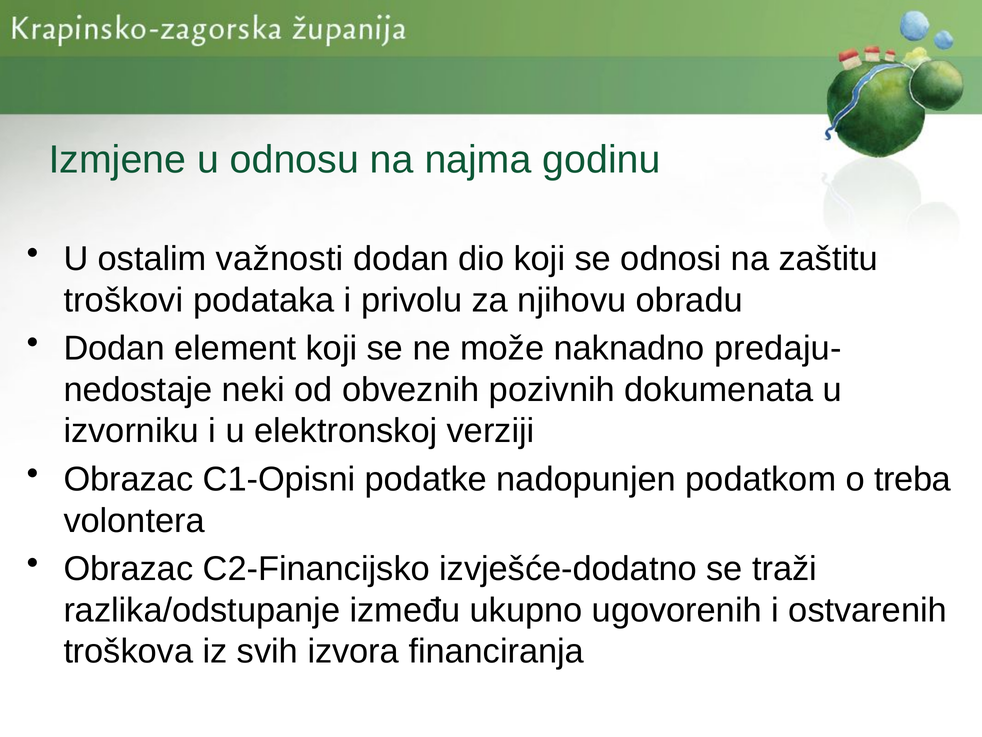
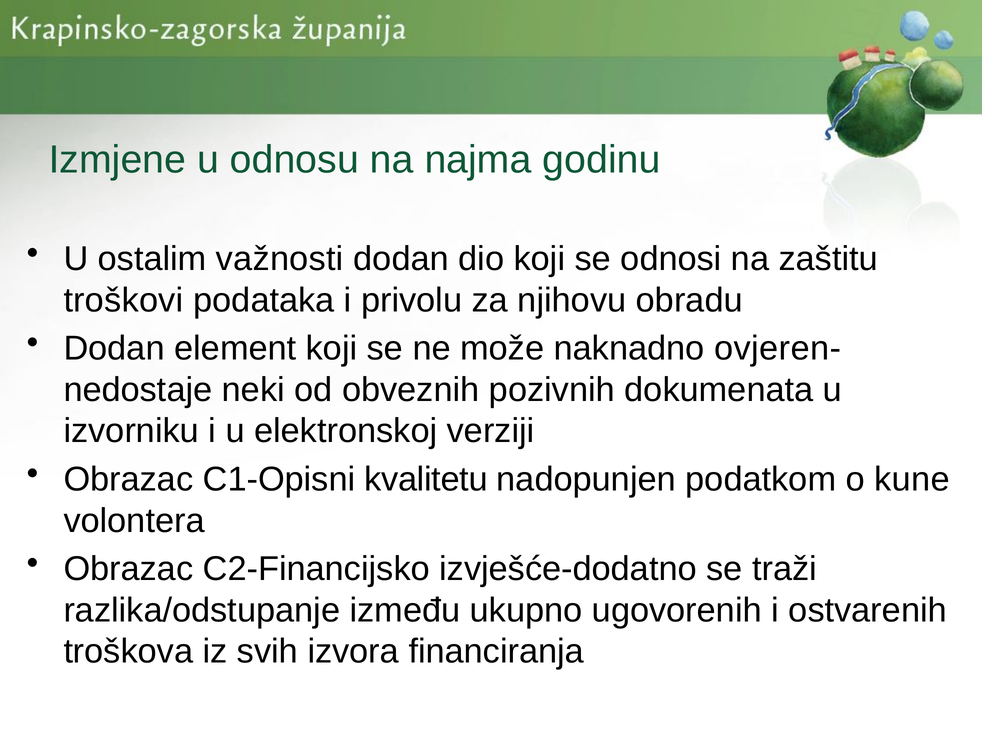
predaju-: predaju- -> ovjeren- (778, 348)
podatke: podatke -> kvalitetu (426, 479)
treba: treba -> kune (912, 479)
